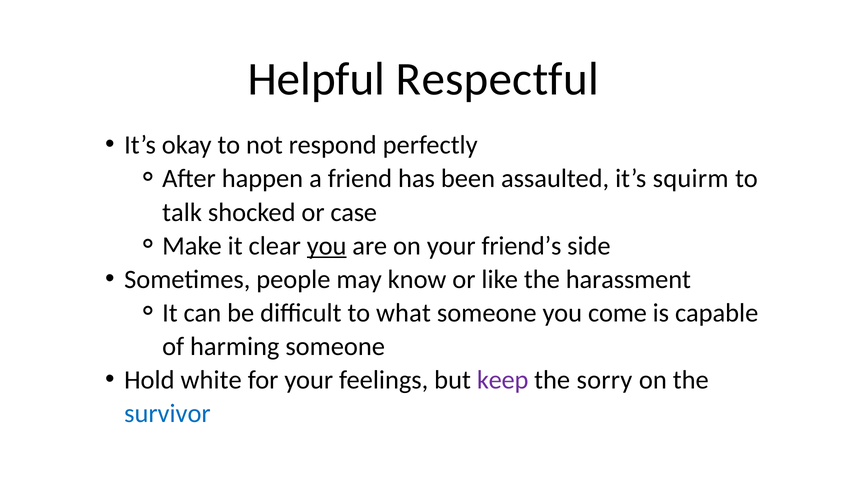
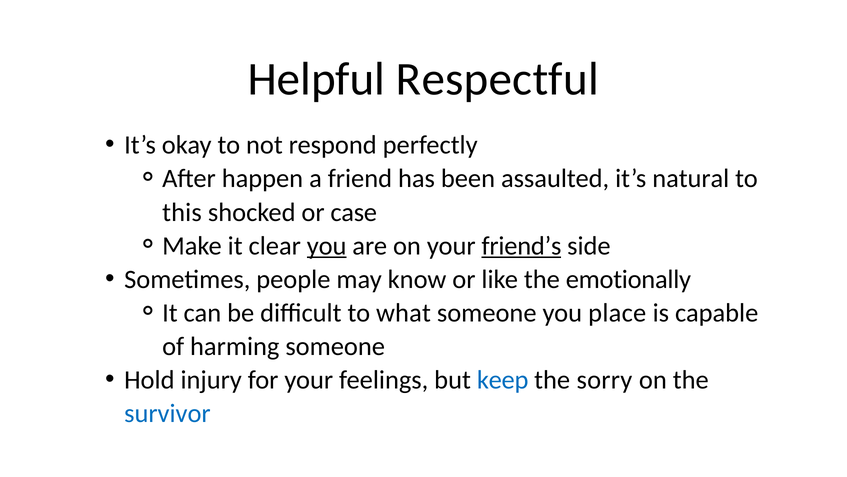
squirm: squirm -> natural (691, 179)
talk: talk -> this (182, 212)
friend’s underline: none -> present (521, 246)
harassment: harassment -> emotionally (628, 279)
come: come -> place (617, 313)
white: white -> injury (211, 380)
keep colour: purple -> blue (503, 380)
